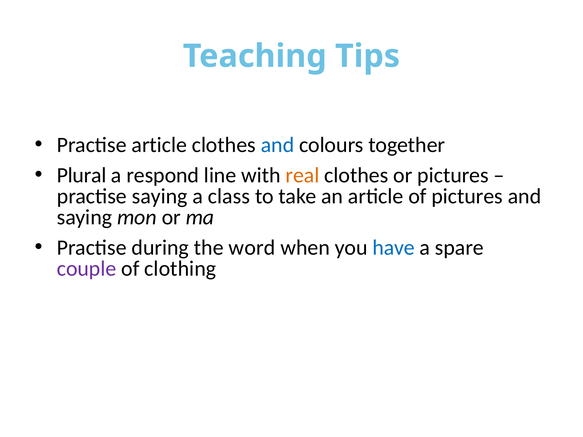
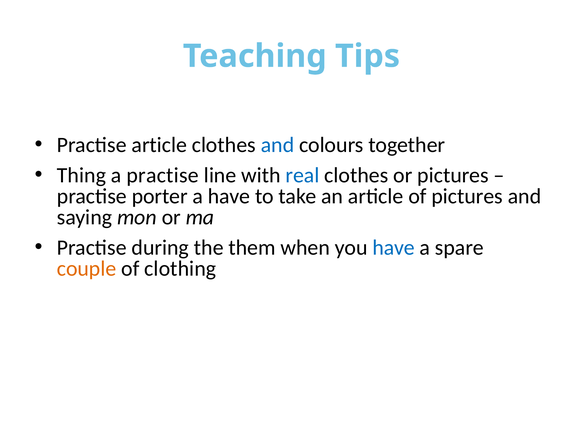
Plural: Plural -> Thing (81, 175)
a respond: respond -> practise (163, 175)
real colour: orange -> blue (303, 175)
practise saying: saying -> porter (160, 196)
a class: class -> have (229, 196)
word: word -> them (252, 248)
couple colour: purple -> orange (87, 269)
